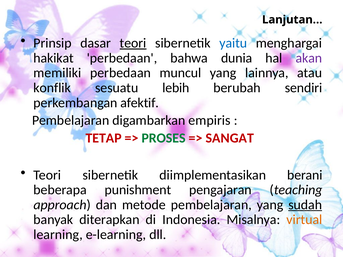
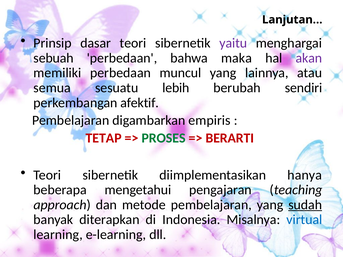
teori underline: present -> none (133, 43)
yaitu colour: blue -> purple (233, 43)
hakikat: hakikat -> sebuah (54, 58)
dunia: dunia -> maka (237, 58)
konflik: konflik -> semua (52, 88)
SANGAT: SANGAT -> BERARTI (230, 138)
berani: berani -> hanya (305, 175)
punishment: punishment -> mengetahui (138, 190)
virtual colour: orange -> blue (304, 220)
